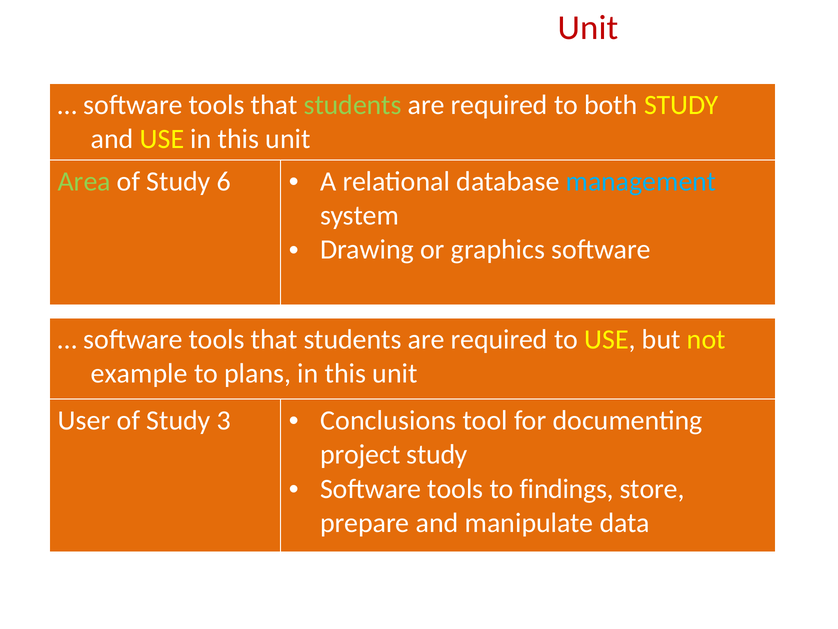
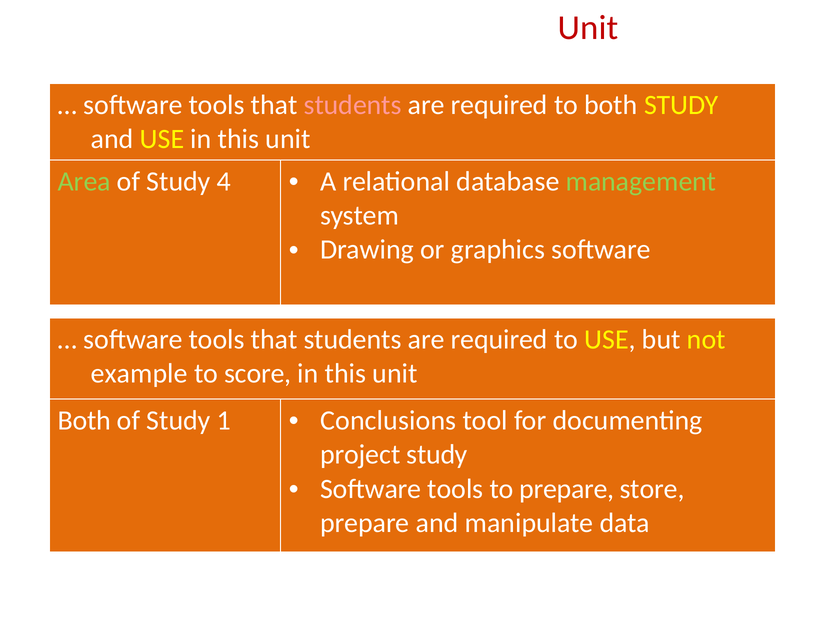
students colour: light green -> pink (353, 105)
6: 6 -> 4 (224, 181)
management colour: light blue -> light green (641, 181)
plans: plans -> score (258, 373)
User: User -> Both (84, 420)
Study 3: 3 -> 1 (224, 420)
to findings: findings -> prepare (567, 488)
